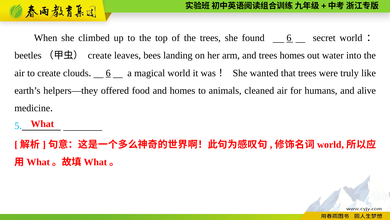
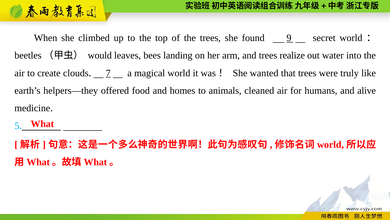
found 6: 6 -> 9 (289, 38)
create: create -> would (100, 55)
trees homes: homes -> realize (292, 55)
6: 6 -> 7 (108, 73)
